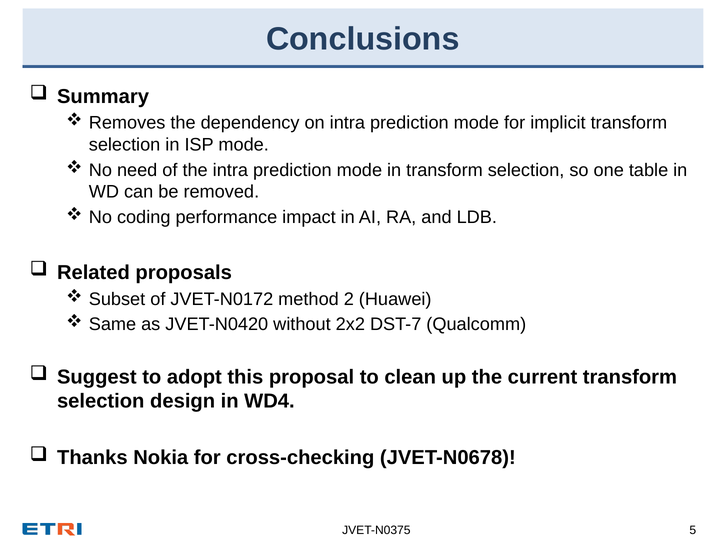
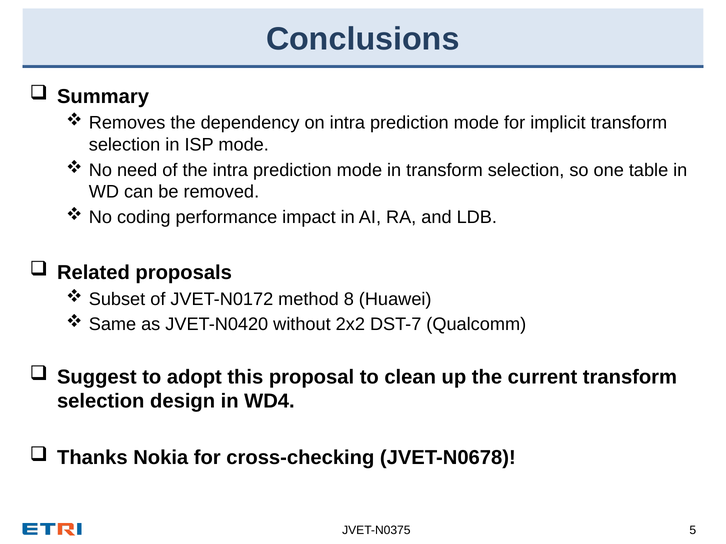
2: 2 -> 8 (349, 299)
